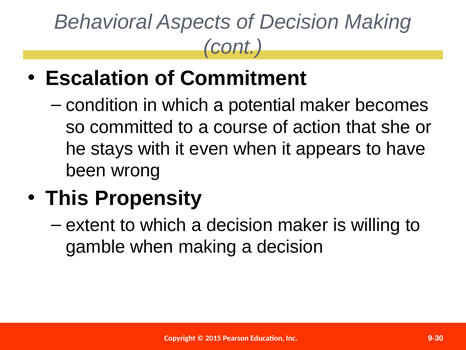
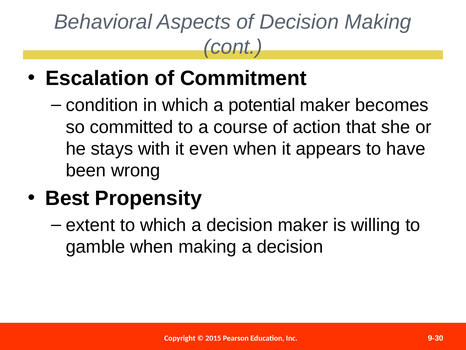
This: This -> Best (67, 198)
